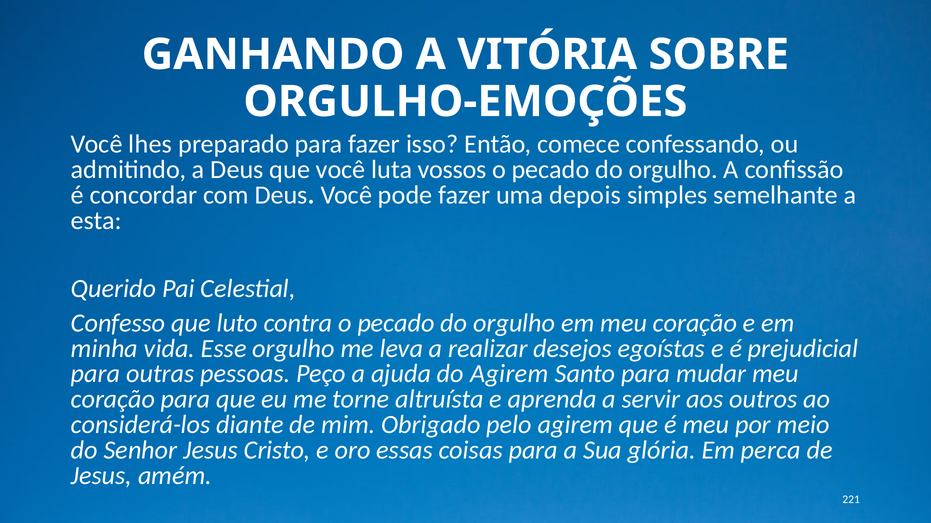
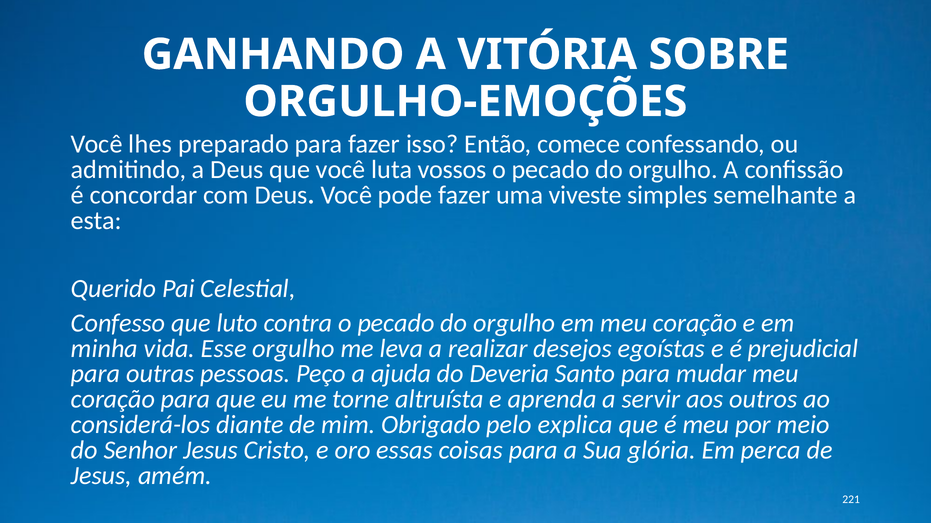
depois: depois -> viveste (585, 195)
do Agirem: Agirem -> Deveria (509, 374)
pelo agirem: agirem -> explica (575, 425)
